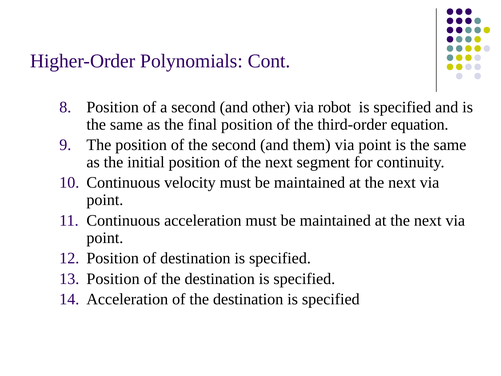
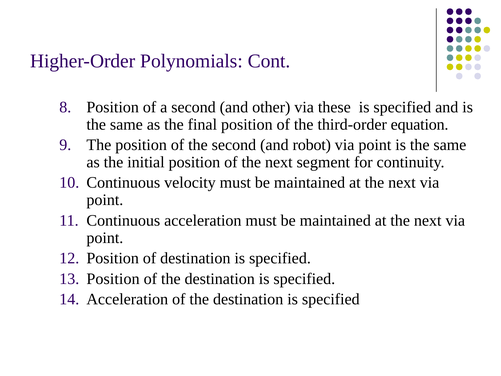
robot: robot -> these (334, 107)
them: them -> robot (312, 145)
